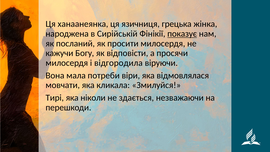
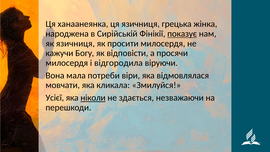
як посланий: посланий -> язичниця (75, 43)
Тирі: Тирі -> Усієї (55, 98)
ніколи underline: none -> present (93, 98)
